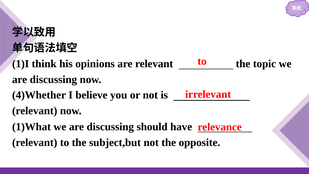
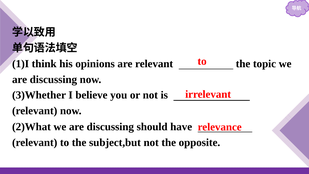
4)Whether: 4)Whether -> 3)Whether (39, 95)
1)What: 1)What -> 2)What (31, 127)
